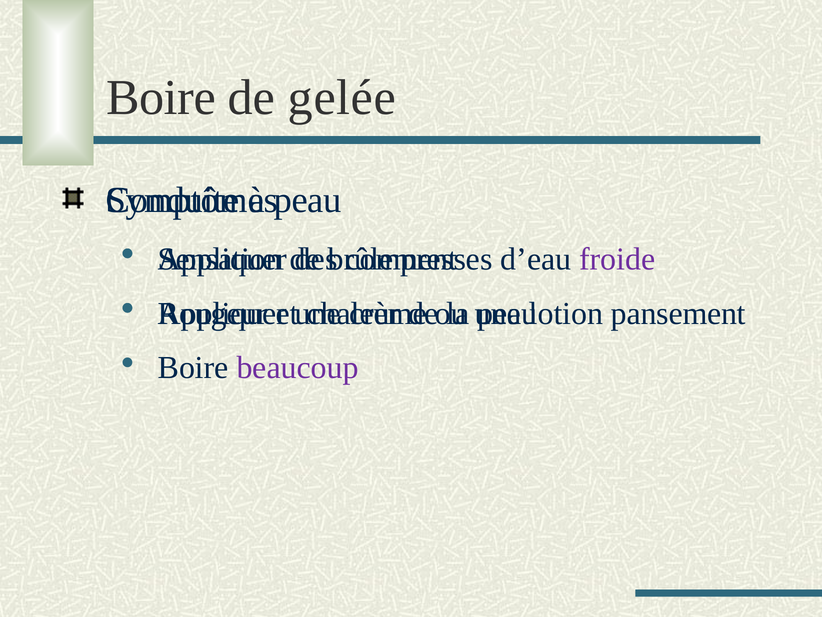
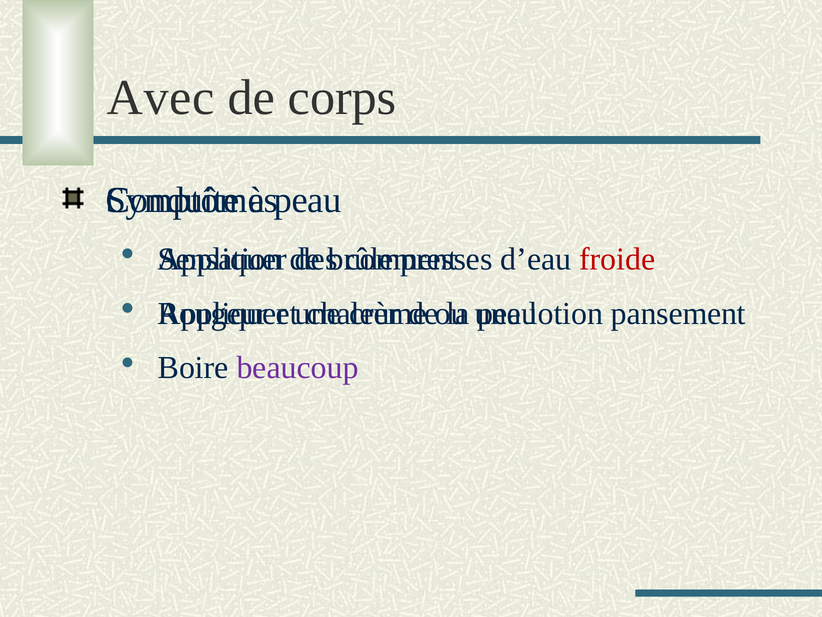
Boire: Boire -> Avec (161, 98)
gelée: gelée -> corps (342, 98)
froide colour: purple -> red (617, 259)
